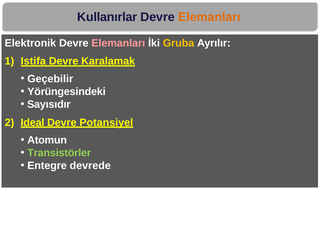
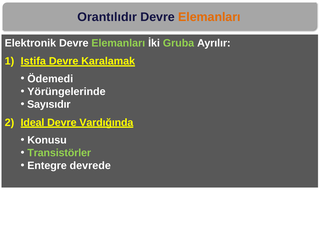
Kullanırlar: Kullanırlar -> Orantılıdır (107, 17)
Elemanları colour: pink -> light green (118, 43)
Gruba colour: yellow -> light green (179, 43)
Geçebilir: Geçebilir -> Ödemedi (50, 79)
Yörüngesindeki: Yörüngesindeki -> Yörüngelerinde (66, 91)
Potansiyel: Potansiyel -> Vardığında (106, 122)
Atomun: Atomun -> Konusu (47, 140)
